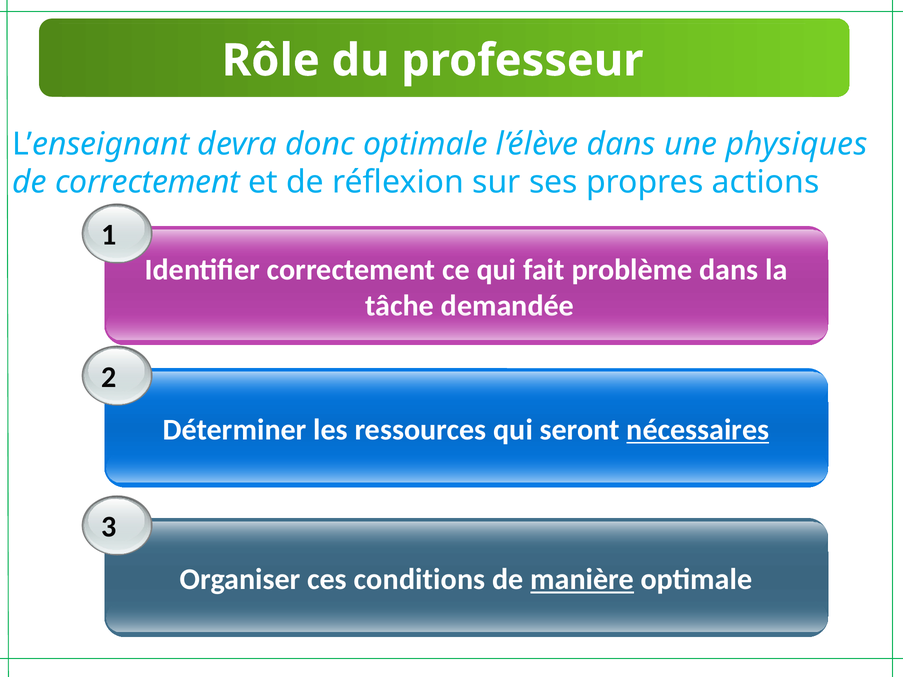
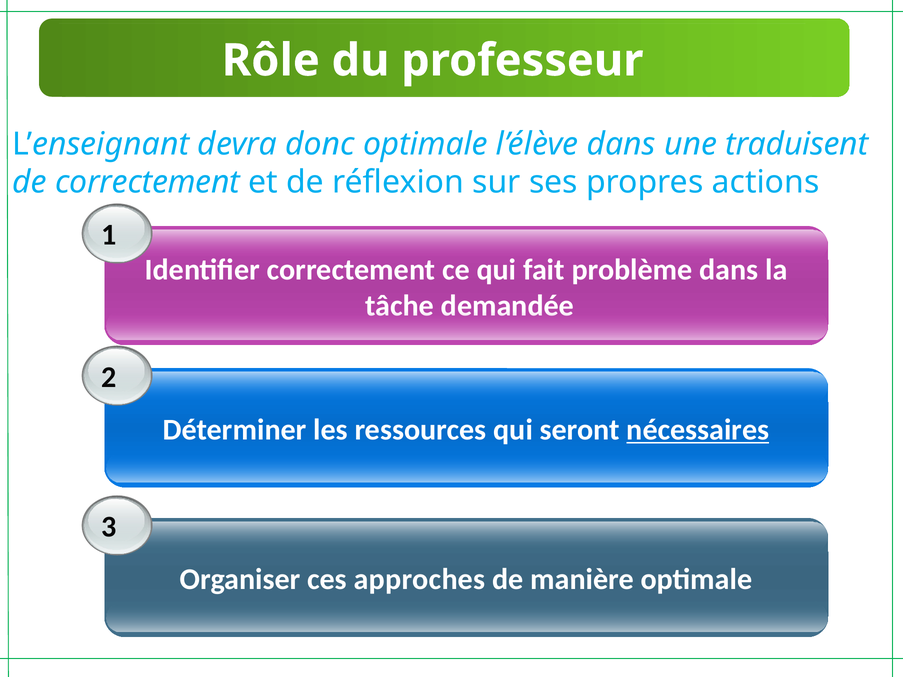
physiques: physiques -> traduisent (797, 144)
conditions: conditions -> approches (420, 580)
manière underline: present -> none (582, 580)
